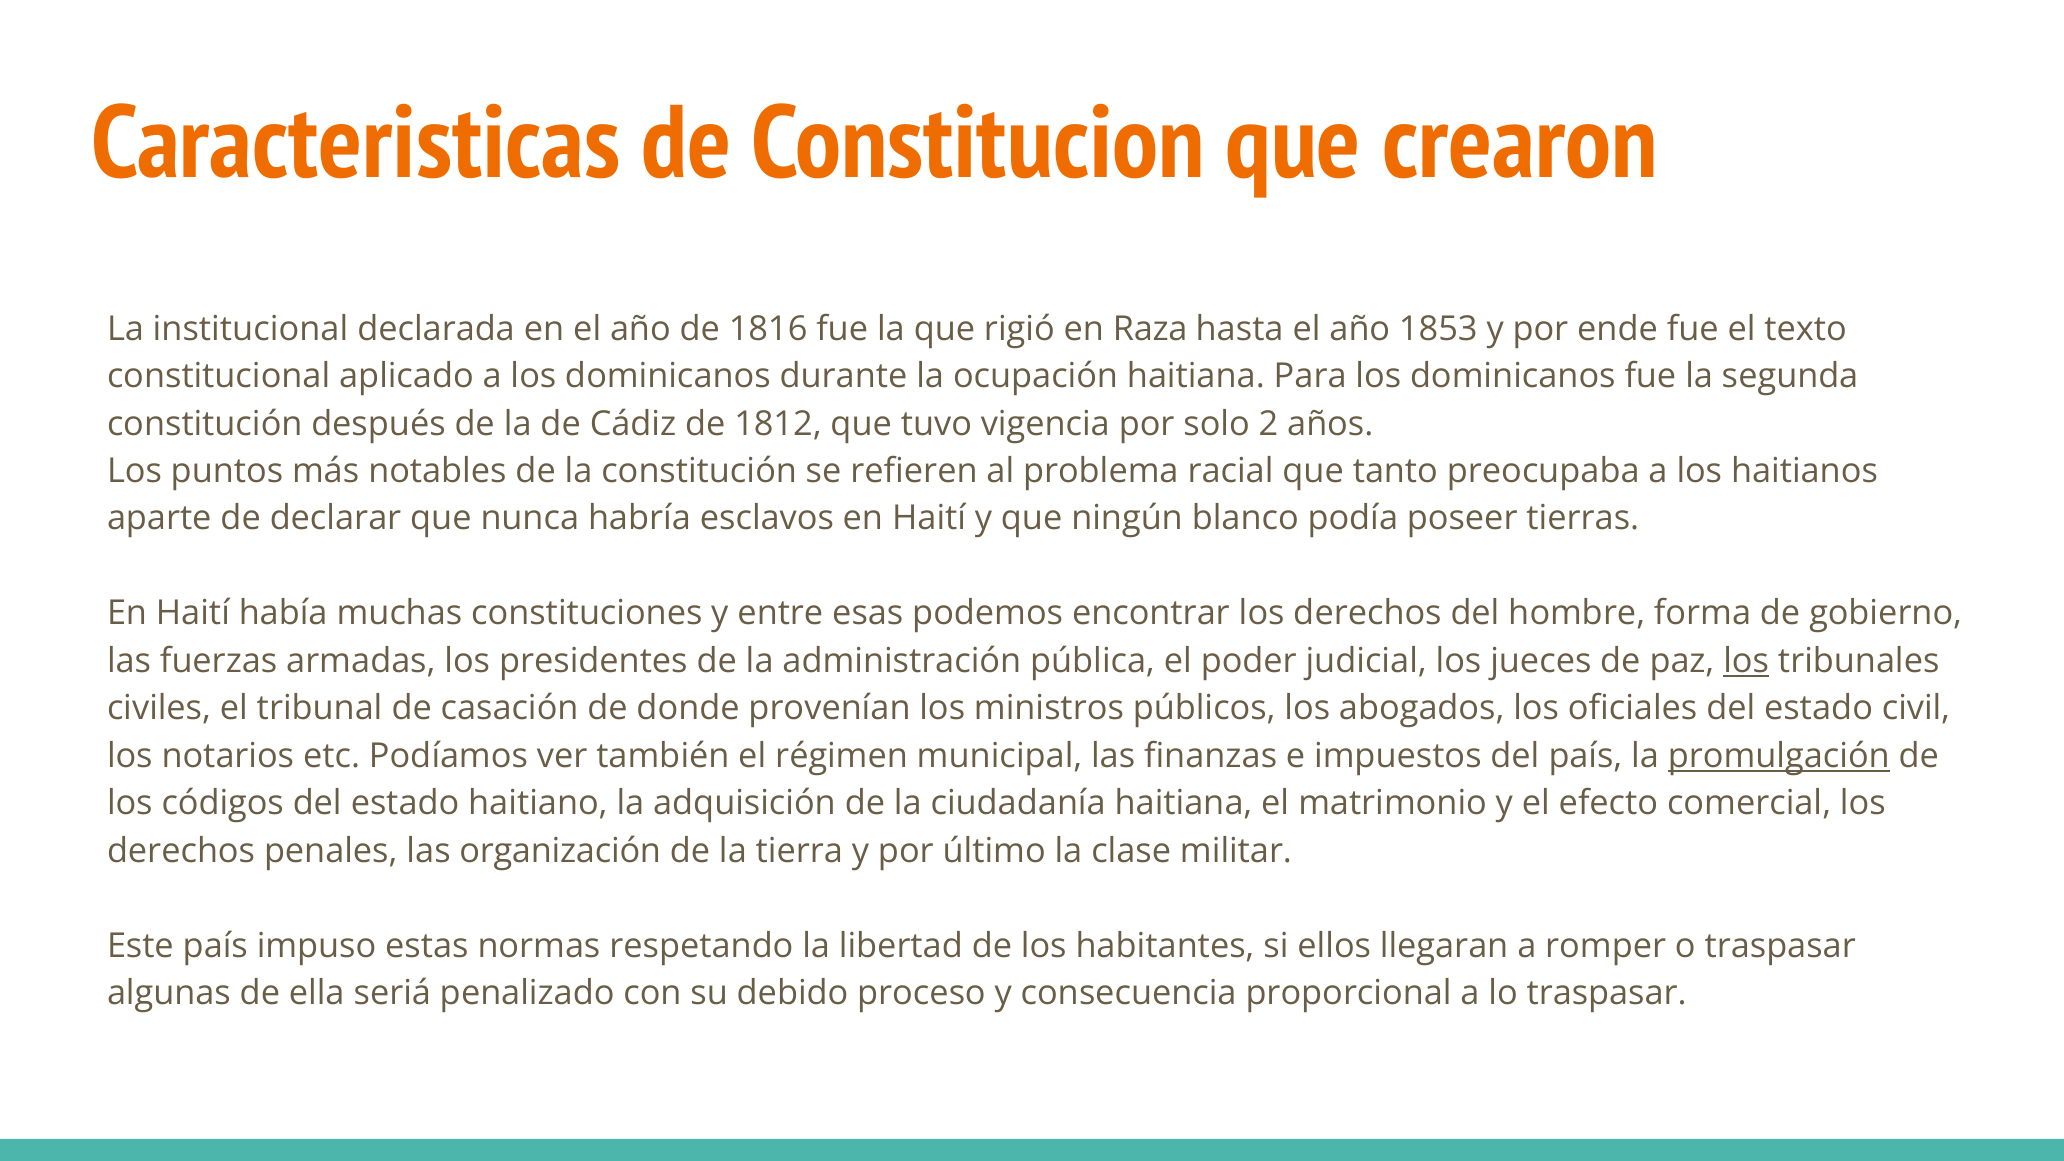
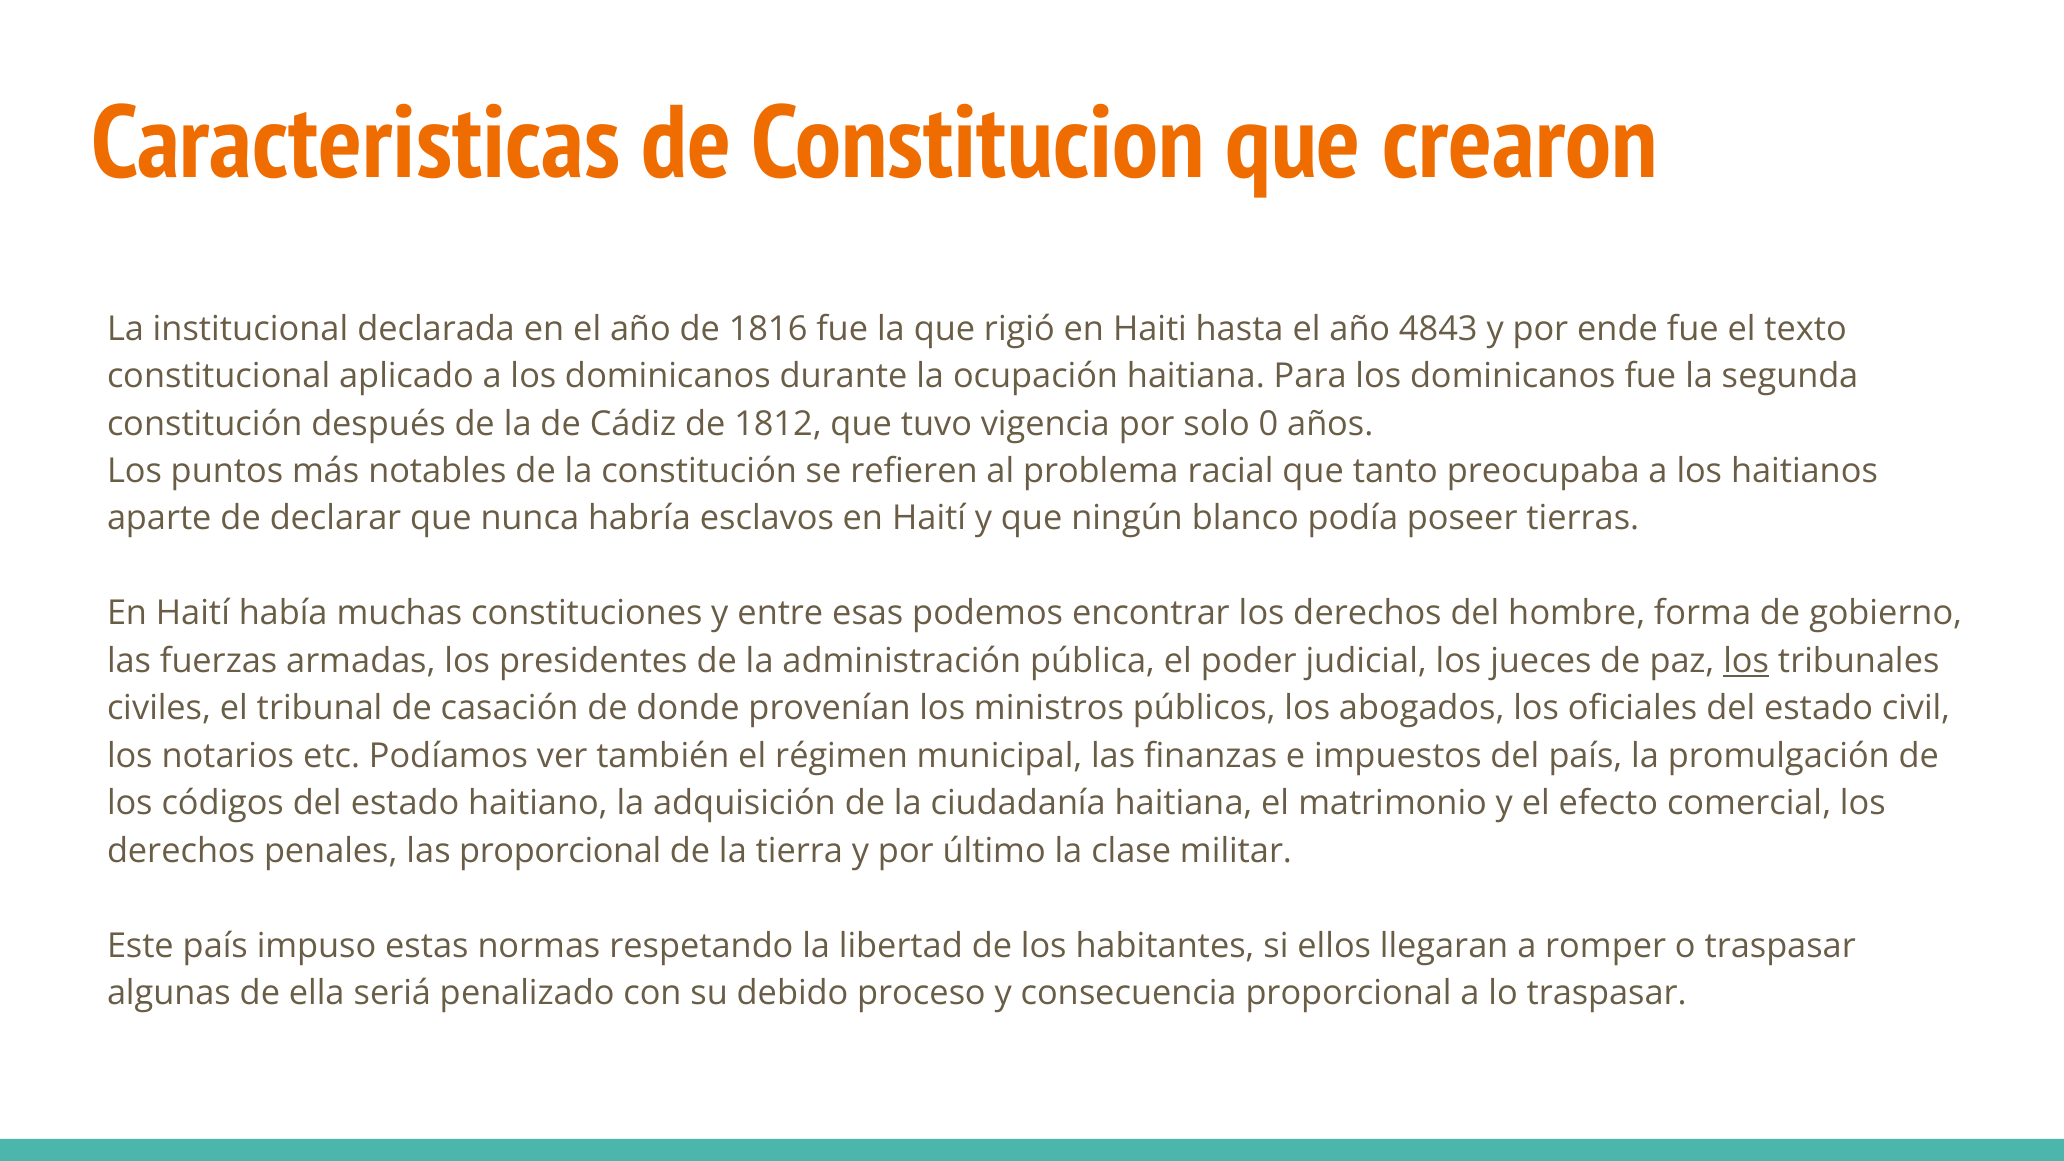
Raza: Raza -> Haiti (1150, 329)
1853: 1853 -> 4843 (1438, 329)
2: 2 -> 0 (1268, 424)
promulgación underline: present -> none (1779, 756)
las organización: organización -> proporcional (560, 851)
